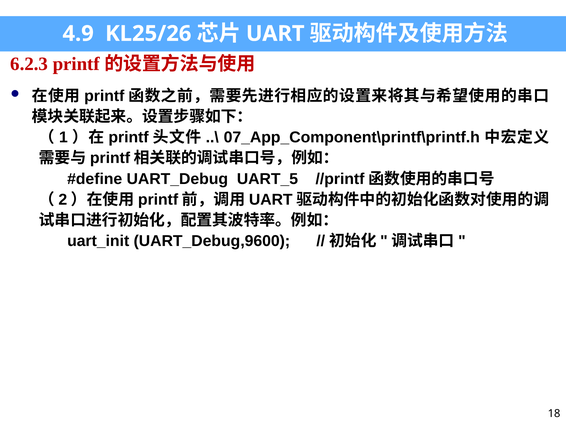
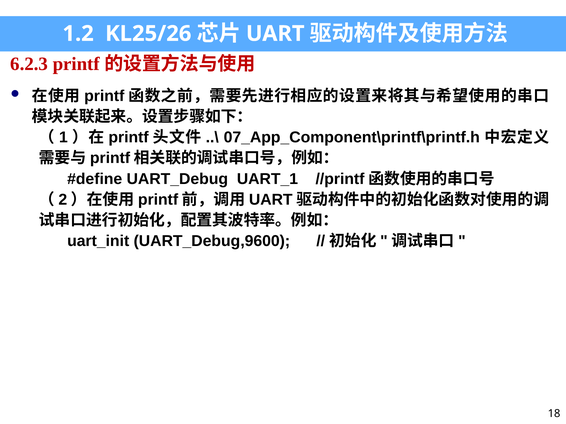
4.9: 4.9 -> 1.2 (78, 34)
UART_5: UART_5 -> UART_1 (267, 179)
